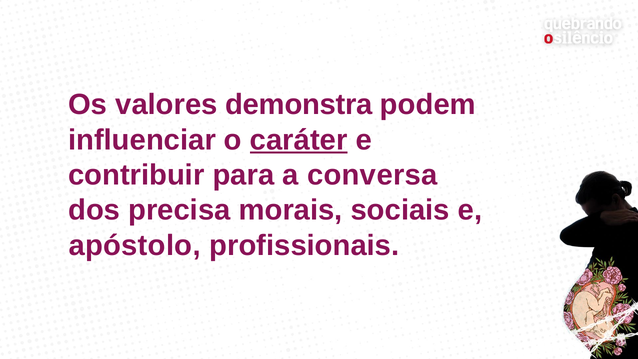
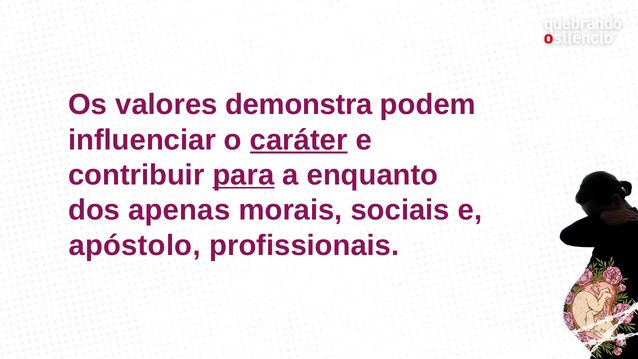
para underline: none -> present (243, 175)
conversa: conversa -> enquanto (373, 175)
precisa: precisa -> apenas (179, 210)
